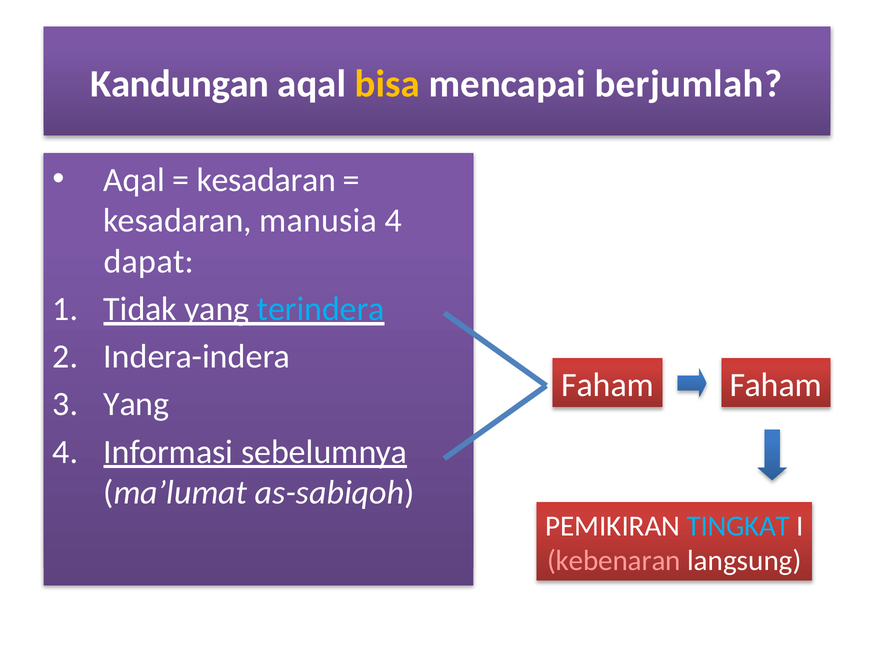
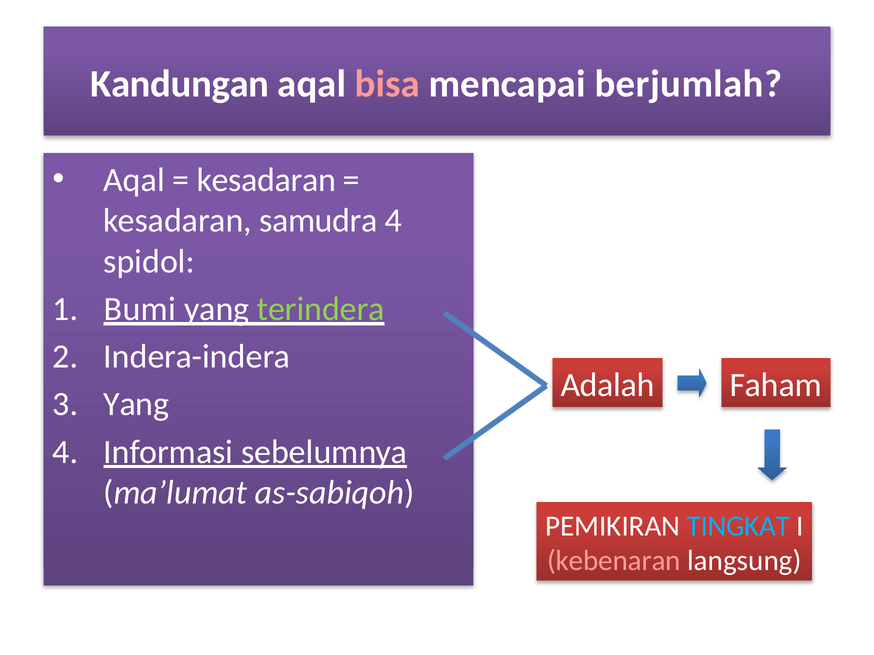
bisa colour: yellow -> pink (387, 84)
manusia: manusia -> samudra (318, 221)
dapat: dapat -> spidol (149, 262)
Tidak: Tidak -> Bumi (140, 309)
terindera colour: light blue -> light green (321, 309)
Faham: Faham -> Adalah (608, 385)
